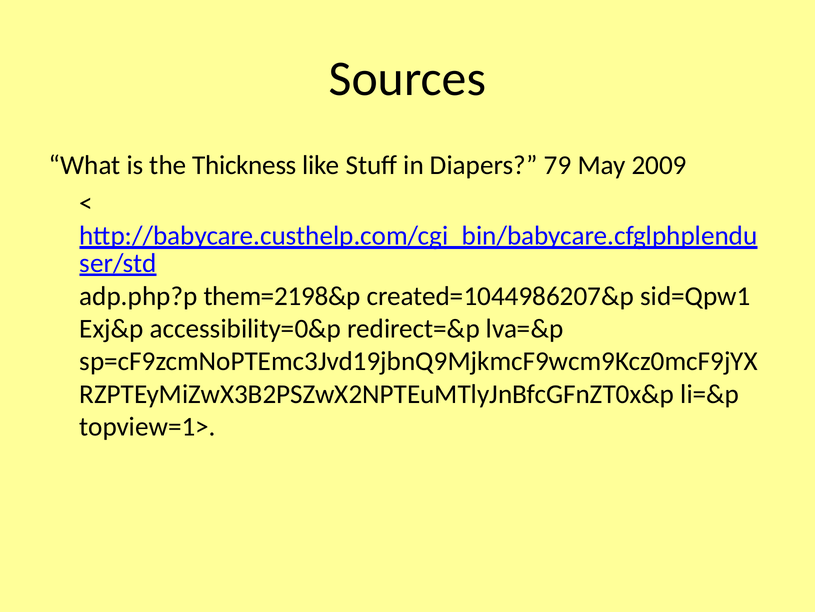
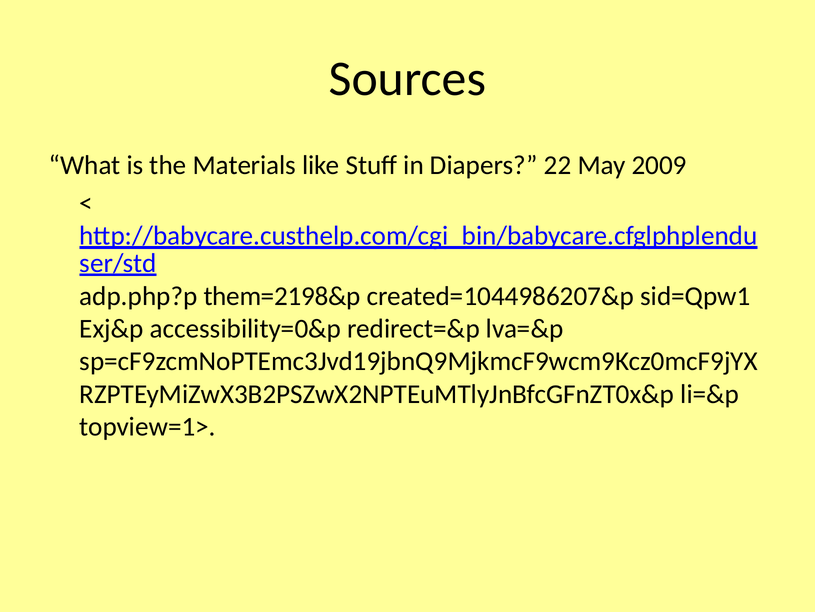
Thickness: Thickness -> Materials (244, 165)
79: 79 -> 22 (558, 165)
